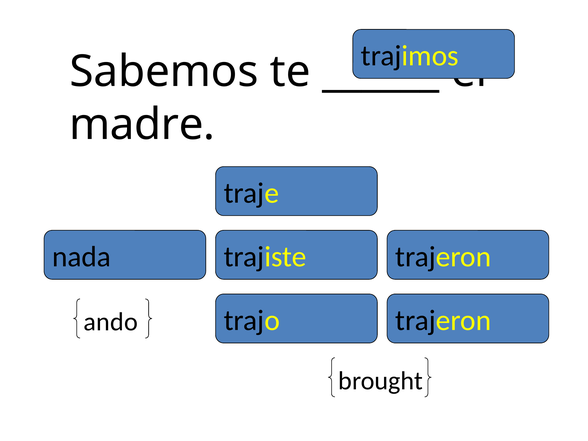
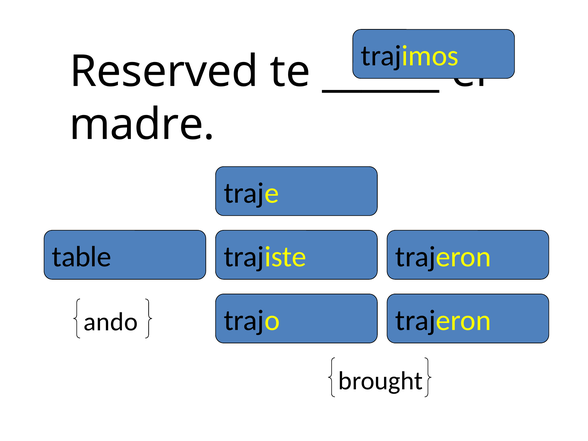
Sabemos: Sabemos -> Reserved (164, 72)
nada: nada -> table (82, 257)
